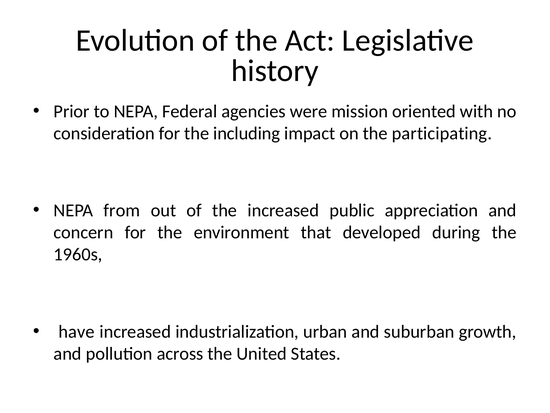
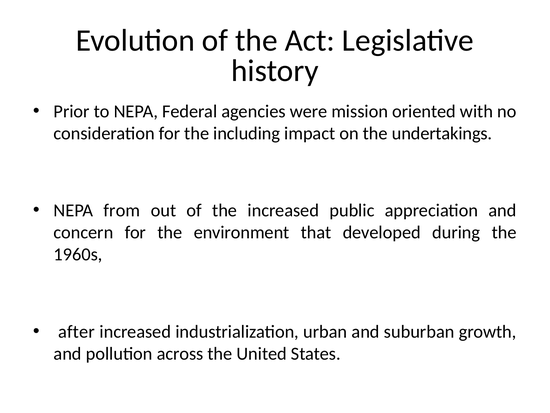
participating: participating -> undertakings (442, 133)
have: have -> after (77, 331)
